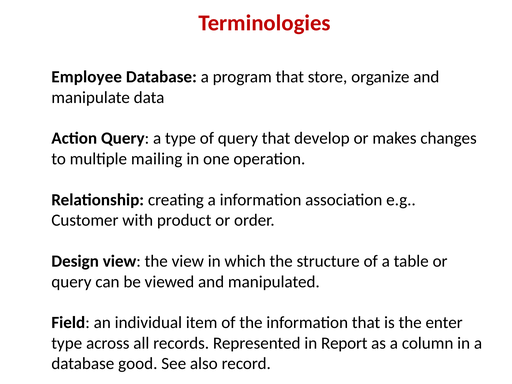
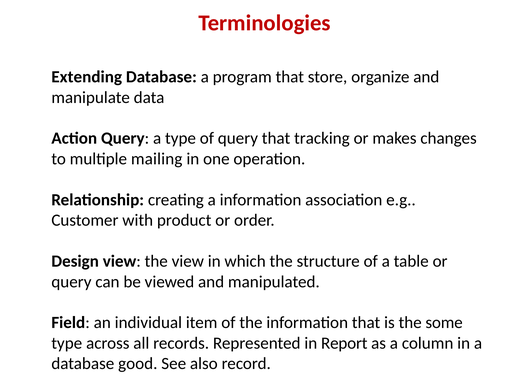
Employee: Employee -> Extending (87, 77)
develop: develop -> tracking (322, 138)
enter: enter -> some (444, 323)
